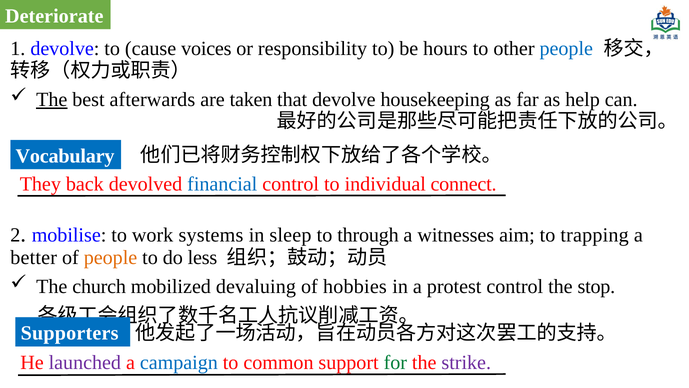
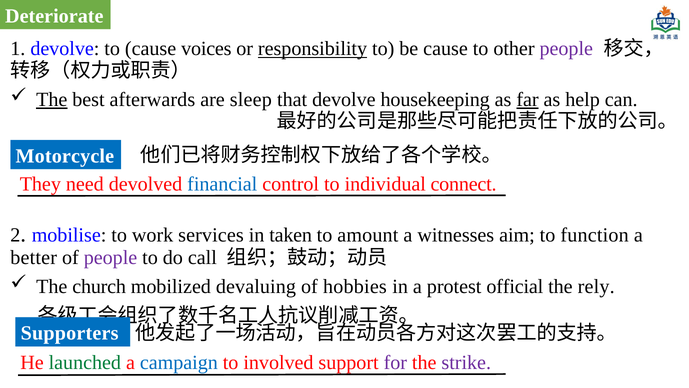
responsibility underline: none -> present (313, 49)
be hours: hours -> cause (446, 49)
people colour: blue -> purple (566, 49)
taken: taken -> sleep (251, 99)
far underline: none -> present (528, 99)
Vocabulary: Vocabulary -> Motorcycle (65, 156)
back: back -> need (85, 184)
systems: systems -> services (211, 235)
sleep: sleep -> taken (291, 235)
through: through -> amount (368, 235)
trapping: trapping -> function (595, 235)
people colour: orange -> purple (111, 257)
less: less -> call (202, 257)
protest control: control -> official (515, 286)
stop: stop -> rely (596, 286)
launched colour: purple -> green (85, 362)
common: common -> involved (278, 362)
for colour: green -> purple (395, 362)
